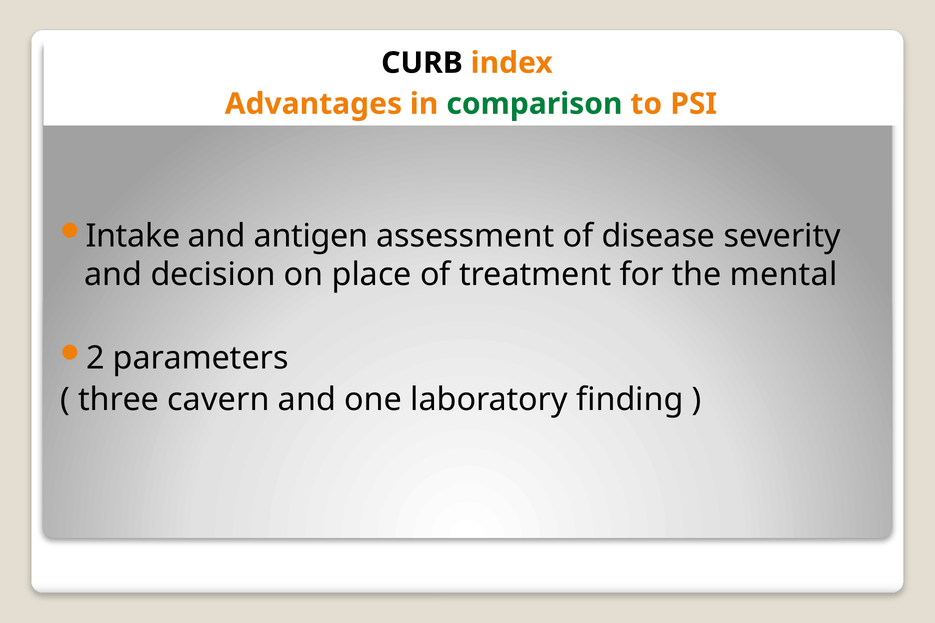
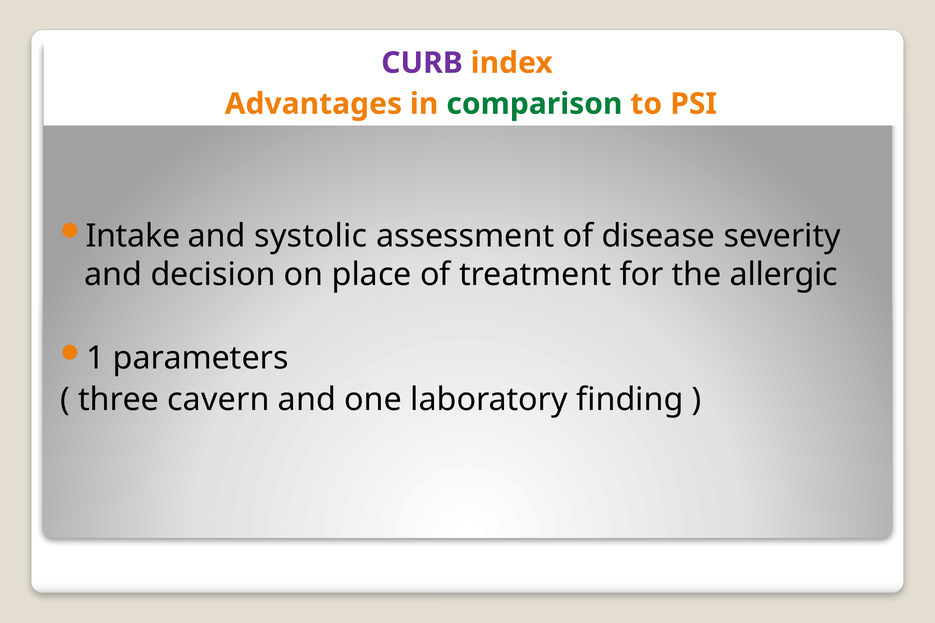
CURB colour: black -> purple (422, 63)
antigen: antigen -> systolic (311, 236)
mental: mental -> allergic (784, 275)
2: 2 -> 1 (95, 358)
